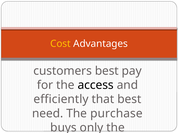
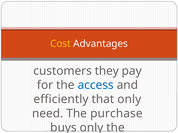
customers best: best -> they (107, 71)
access colour: black -> blue (96, 85)
that best: best -> only (129, 100)
